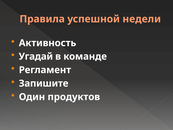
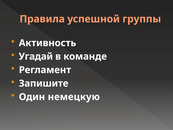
недели: недели -> группы (142, 19)
продуктов: продуктов -> немецкую (74, 97)
